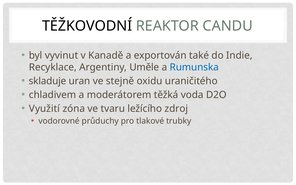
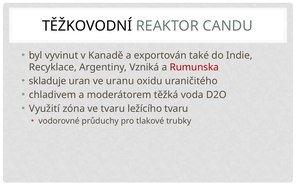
Uměle: Uměle -> Vzniká (144, 67)
Rumunska colour: blue -> red (194, 67)
stejně: stejně -> uranu (120, 81)
ležícího zdroj: zdroj -> tvaru (176, 109)
